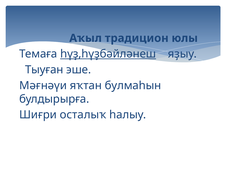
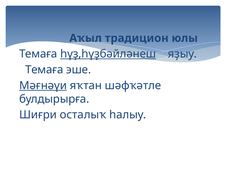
Тыуған: Тыуған -> Темаға (44, 70)
Мәғнәүи underline: none -> present (43, 86)
булмаһын: булмаһын -> шәфҡәтле (133, 86)
